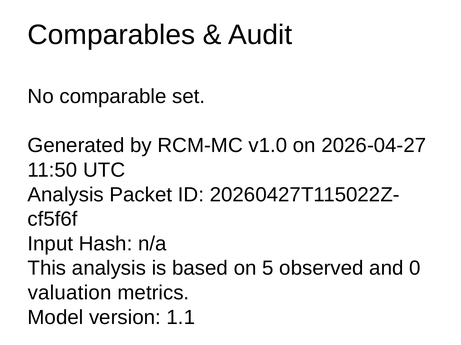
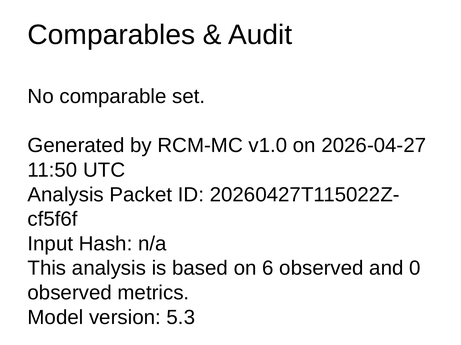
5: 5 -> 6 (268, 269)
valuation: valuation -> observed (70, 293)
1.1: 1.1 -> 5.3 (181, 318)
